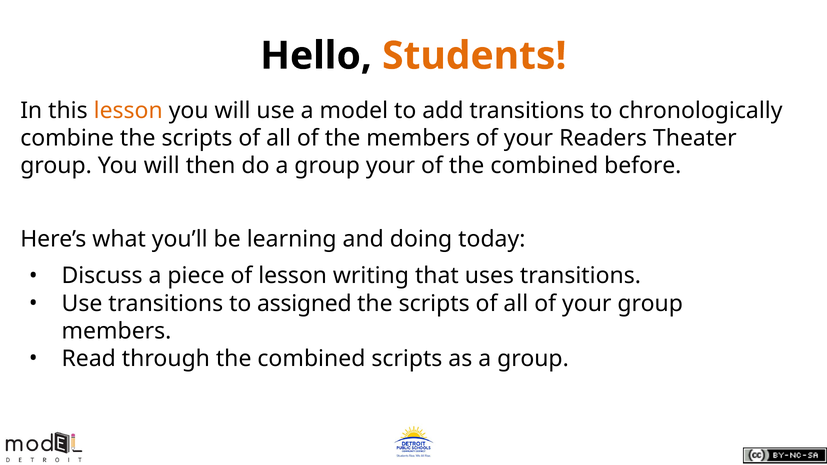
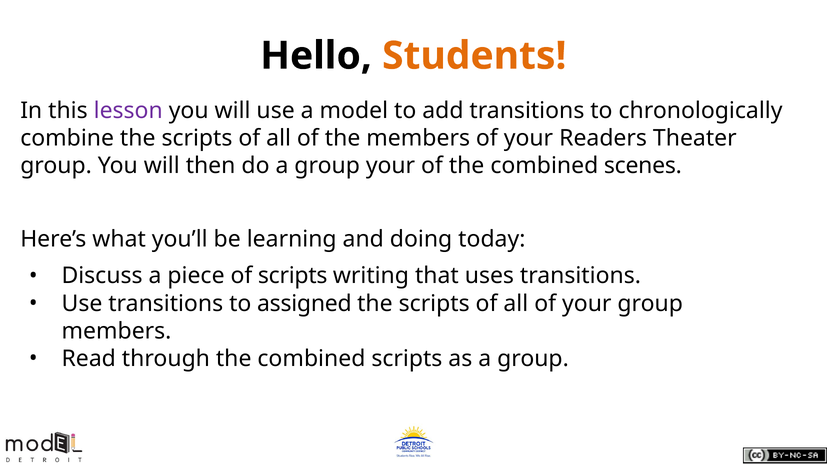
lesson colour: orange -> purple (128, 111)
before: before -> scenes (643, 166)
of lesson: lesson -> scripts (293, 276)
